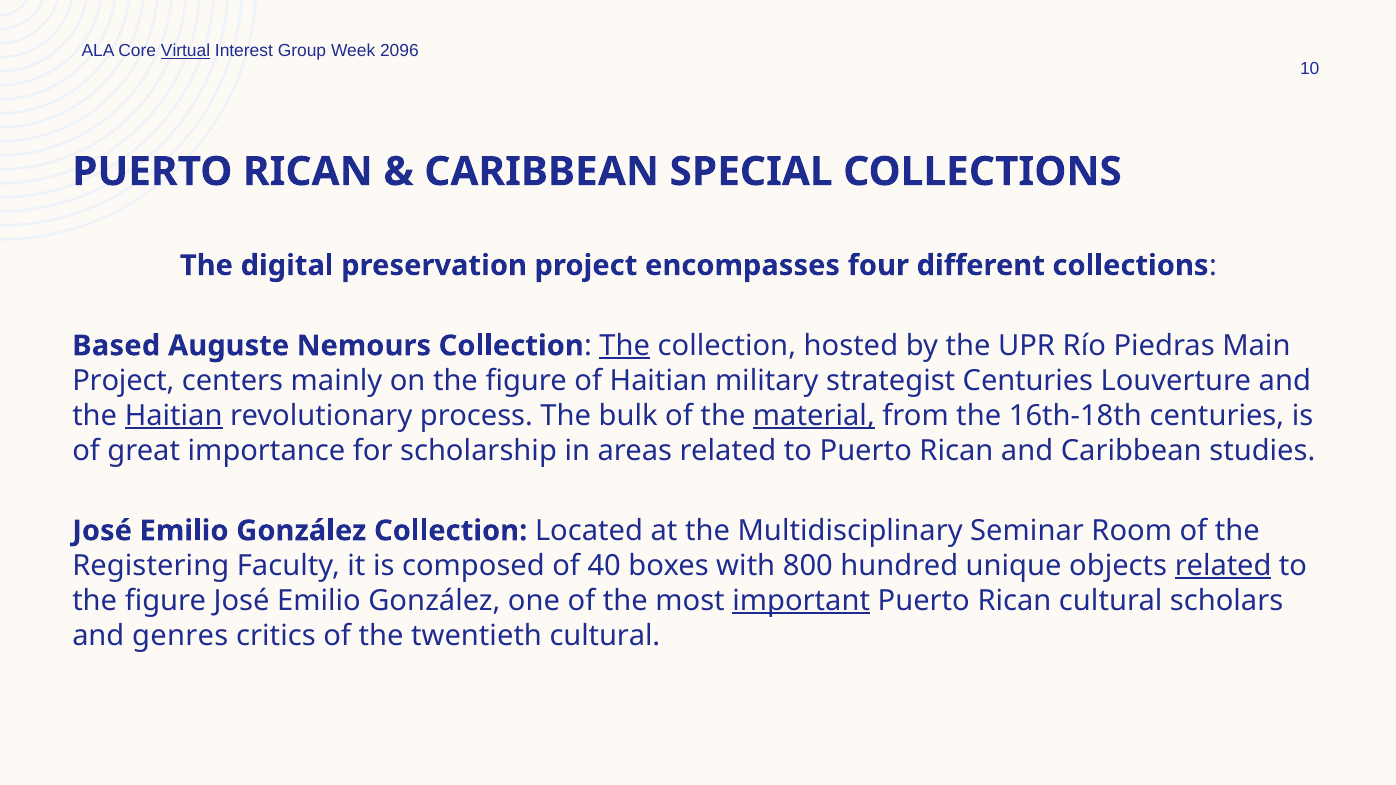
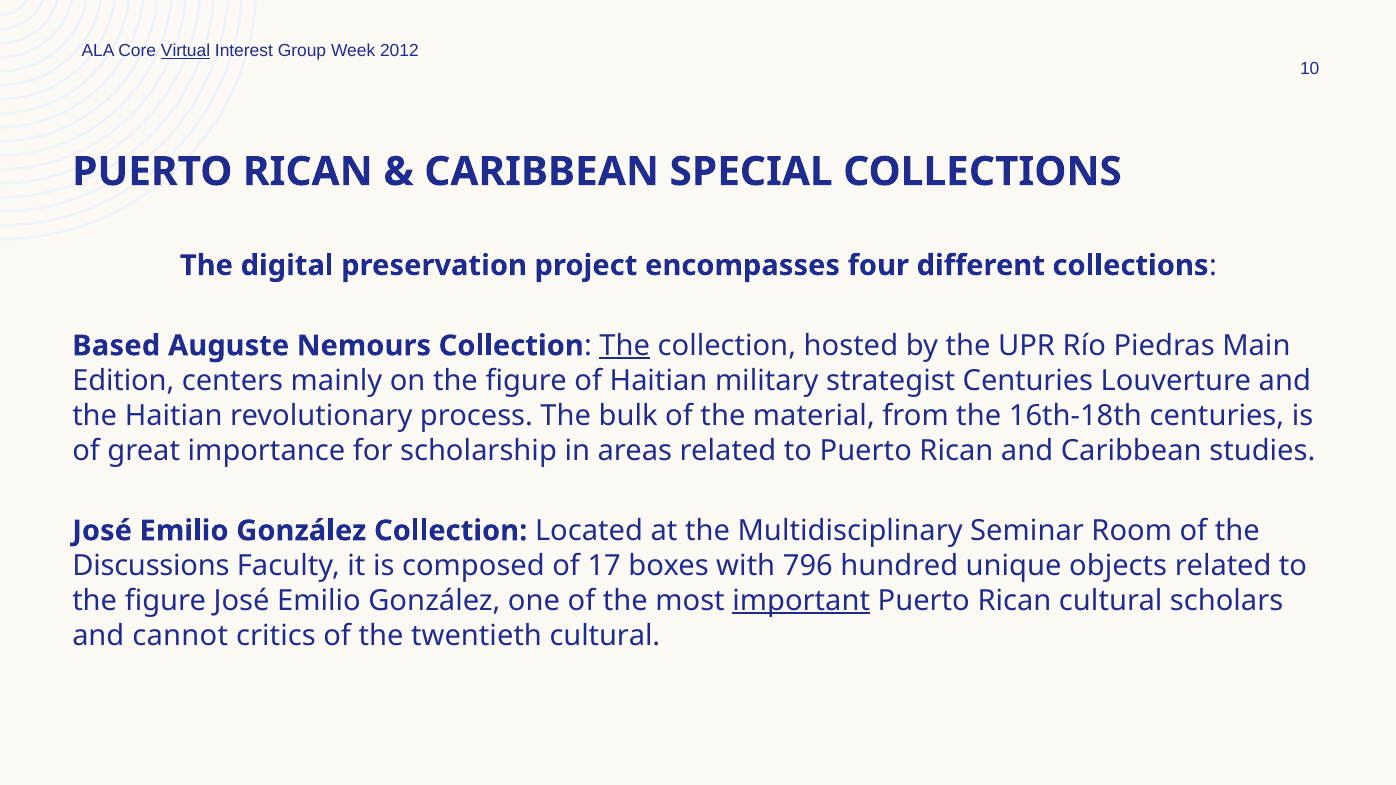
2096: 2096 -> 2012 (399, 51)
Project: Project -> Edition (123, 381)
Haitian underline: present -> none (174, 416)
material underline: present -> none (814, 416)
Registering: Registering -> Discussions (151, 566)
40: 40 -> 17 (604, 566)
800: 800 -> 796 (808, 566)
related underline: present -> none (1223, 566)
genres: genres -> cannot (180, 636)
